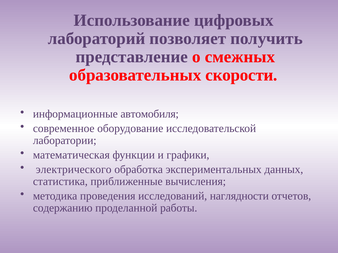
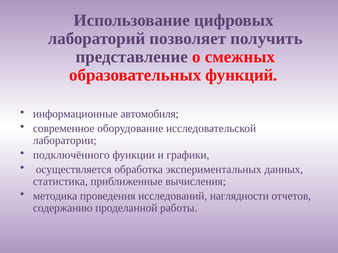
скорости: скорости -> функций (241, 75)
математическая: математическая -> подключённого (71, 155)
электрического: электрического -> осуществляется (74, 170)
